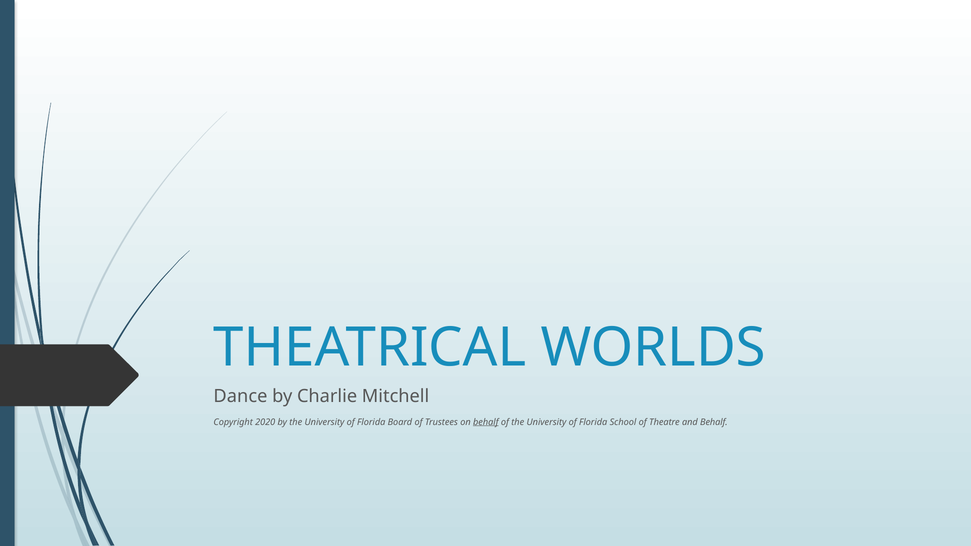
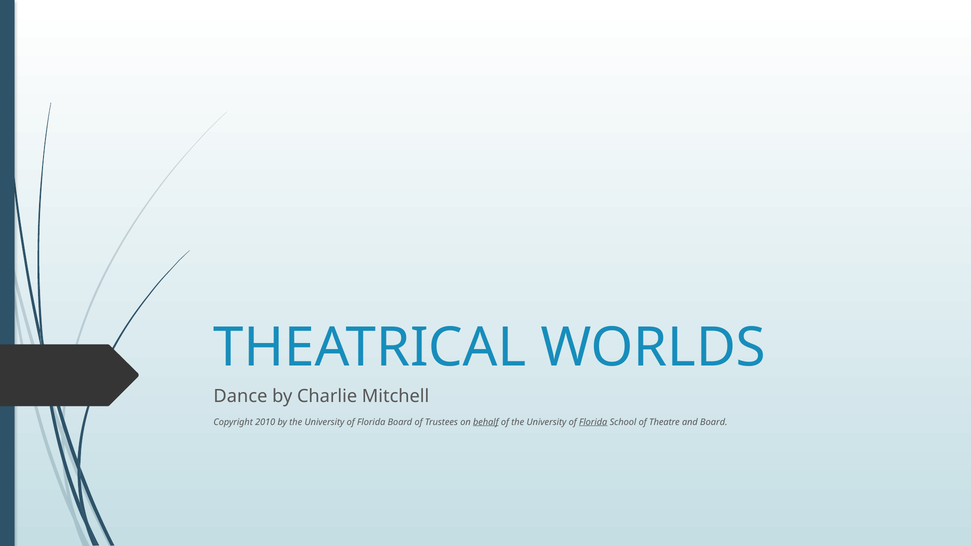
2020: 2020 -> 2010 (265, 422)
Florida underline: none -> present (593, 422)
and Behalf: Behalf -> Board (714, 422)
